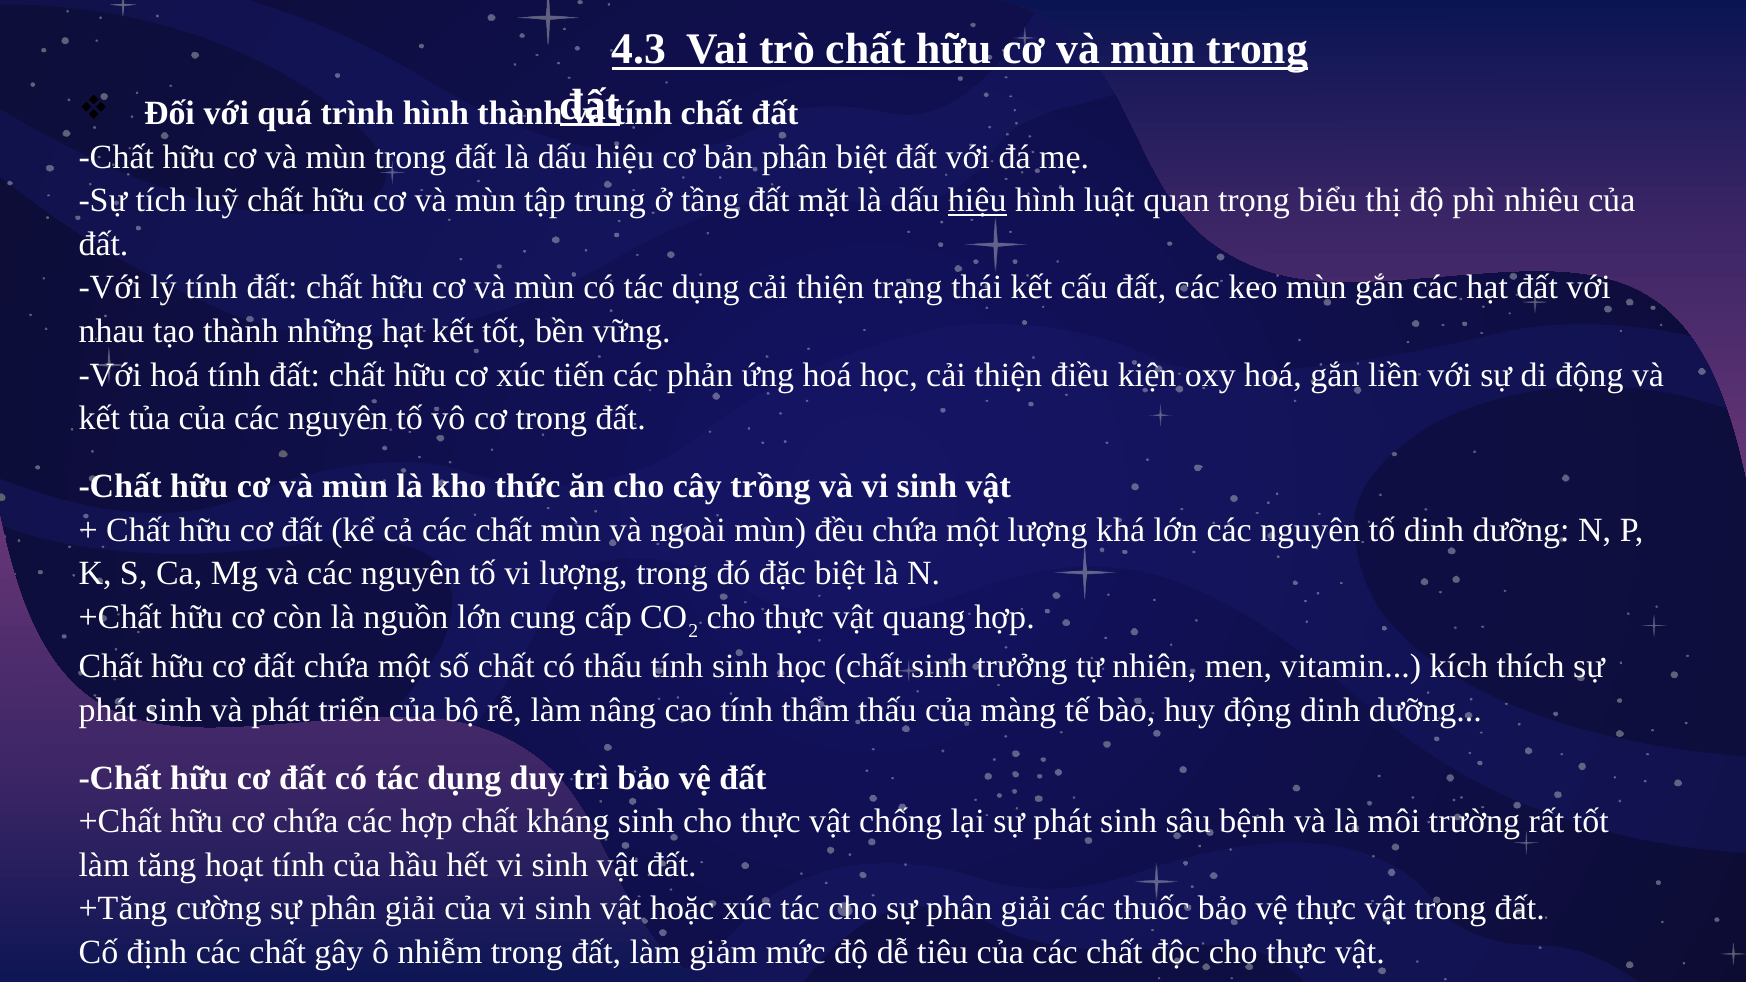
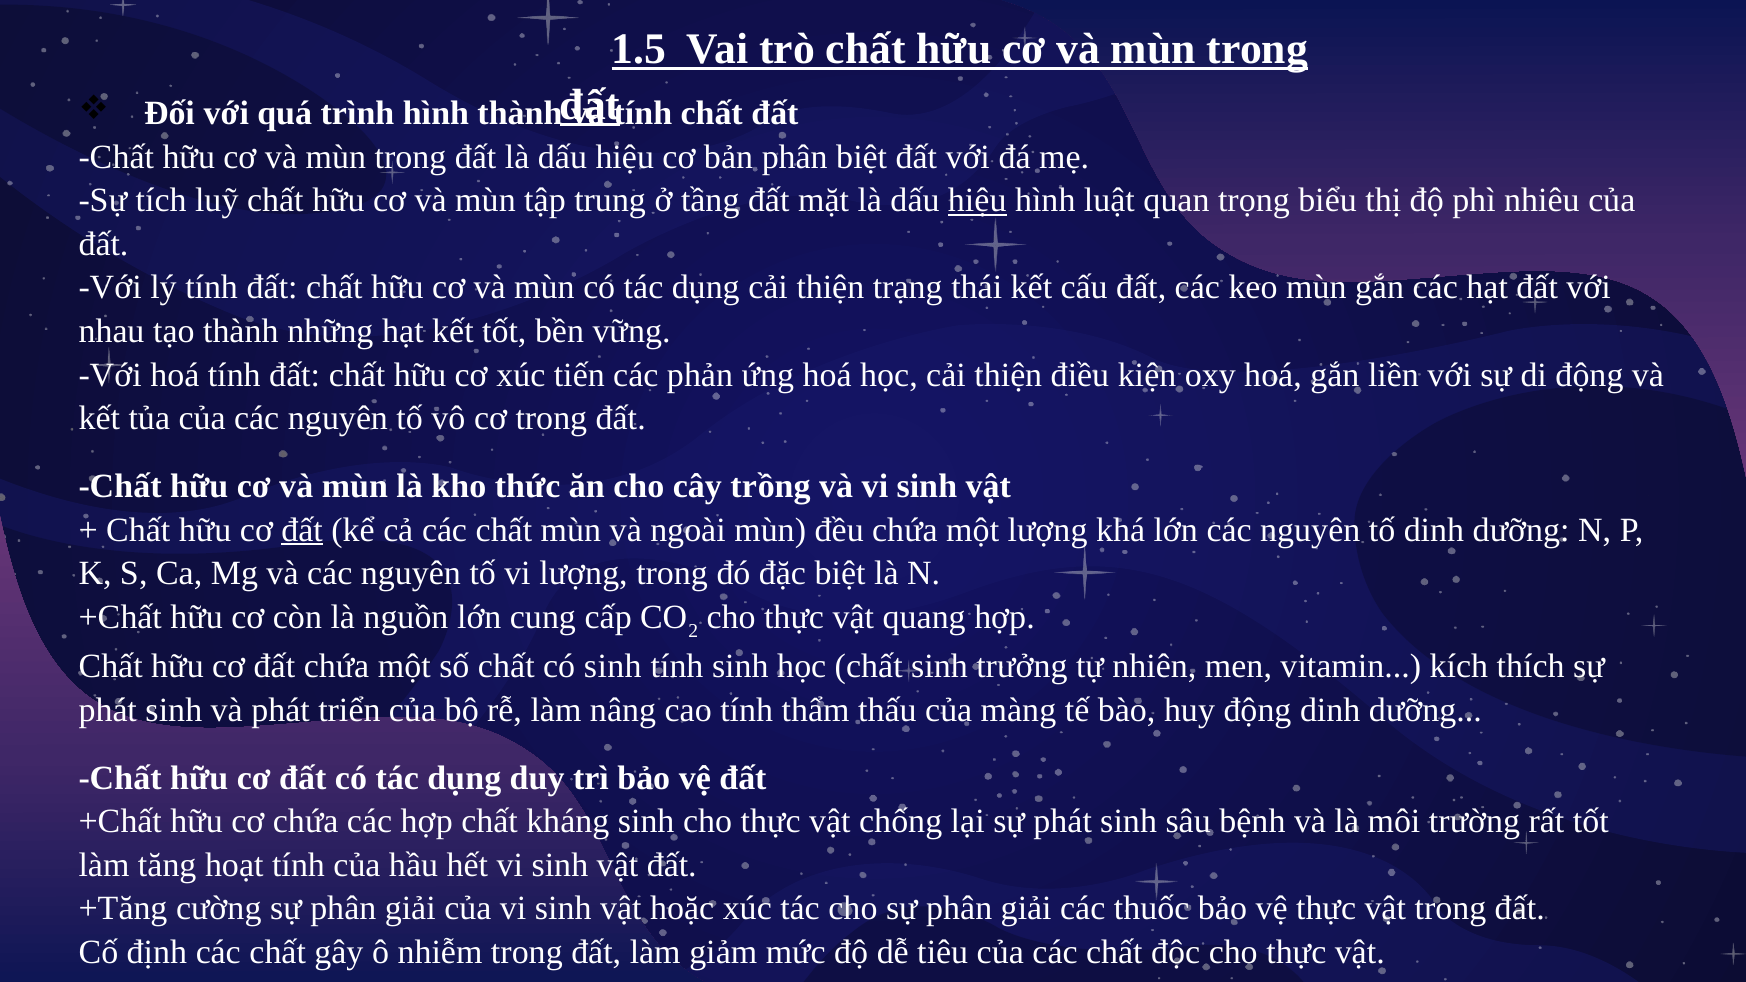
4.3: 4.3 -> 1.5 (639, 49)
đất underline: none -> present (302, 530)
có thấu: thấu -> sinh (613, 667)
